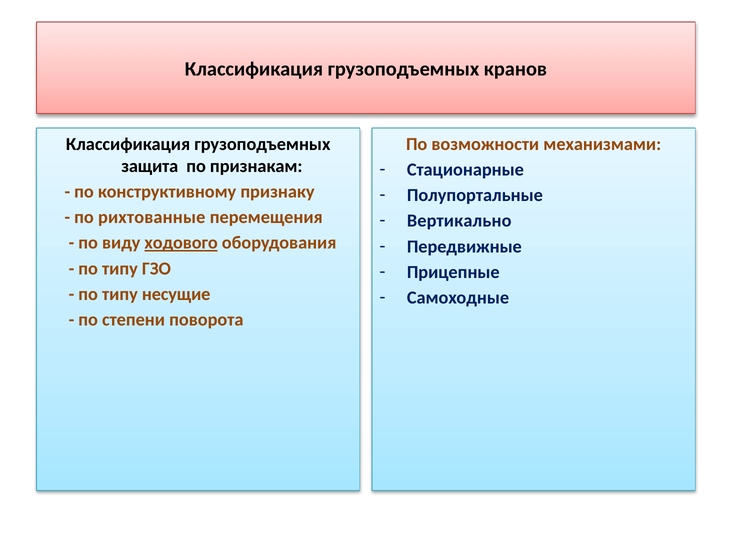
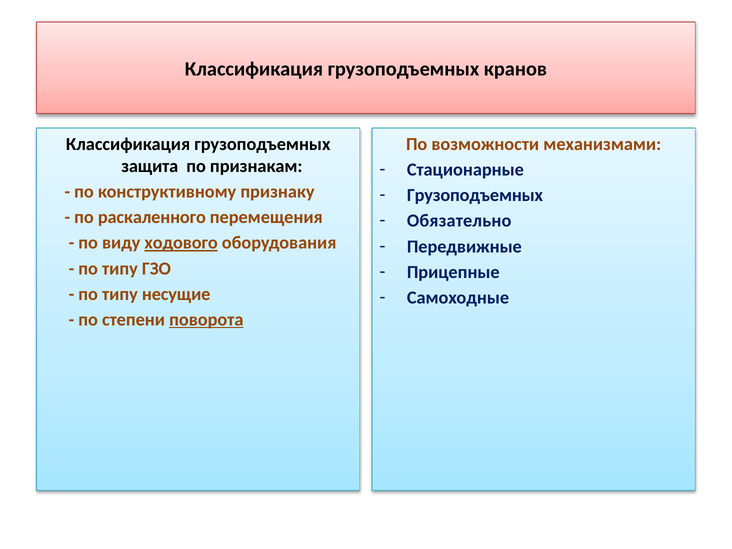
Полупортальные: Полупортальные -> Грузоподъемных (475, 195)
рихтованные: рихтованные -> раскаленного (152, 217)
Вертикально: Вертикально -> Обязательно (459, 221)
поворота underline: none -> present (206, 320)
